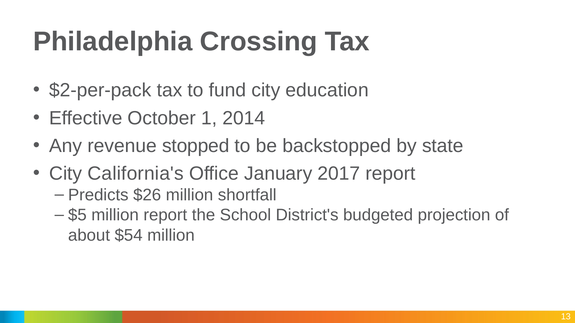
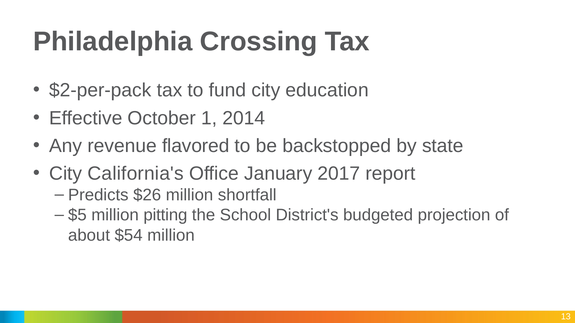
stopped: stopped -> flavored (196, 146)
million report: report -> pitting (165, 215)
